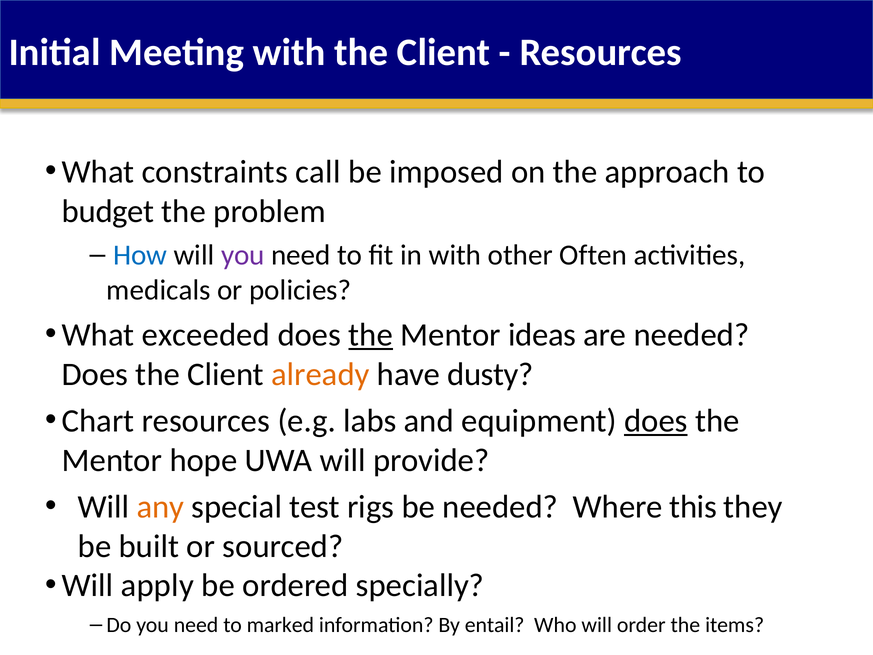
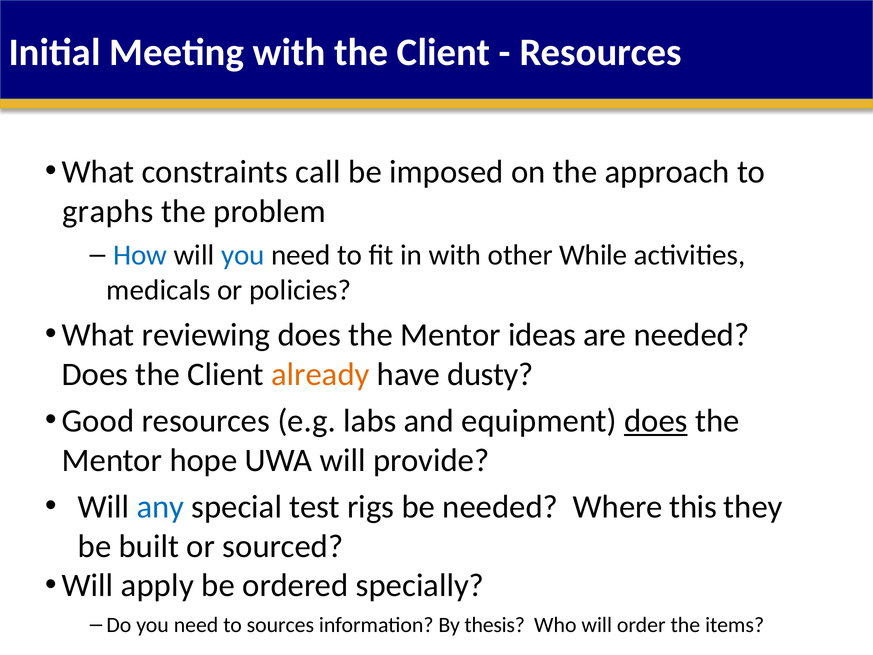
budget: budget -> graphs (108, 211)
you colour: purple -> blue (243, 255)
Often: Often -> While (593, 255)
exceeded: exceeded -> reviewing (206, 335)
the underline: present -> none (371, 335)
Chart: Chart -> Good (98, 421)
any colour: orange -> blue (160, 507)
marked: marked -> sources (280, 625)
entail: entail -> thesis (495, 625)
